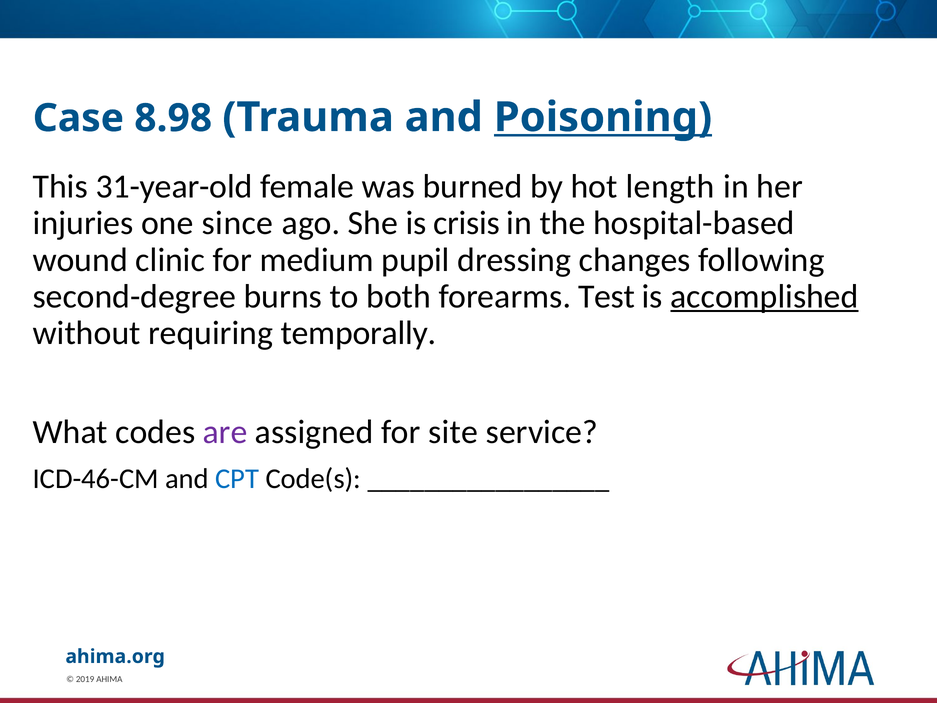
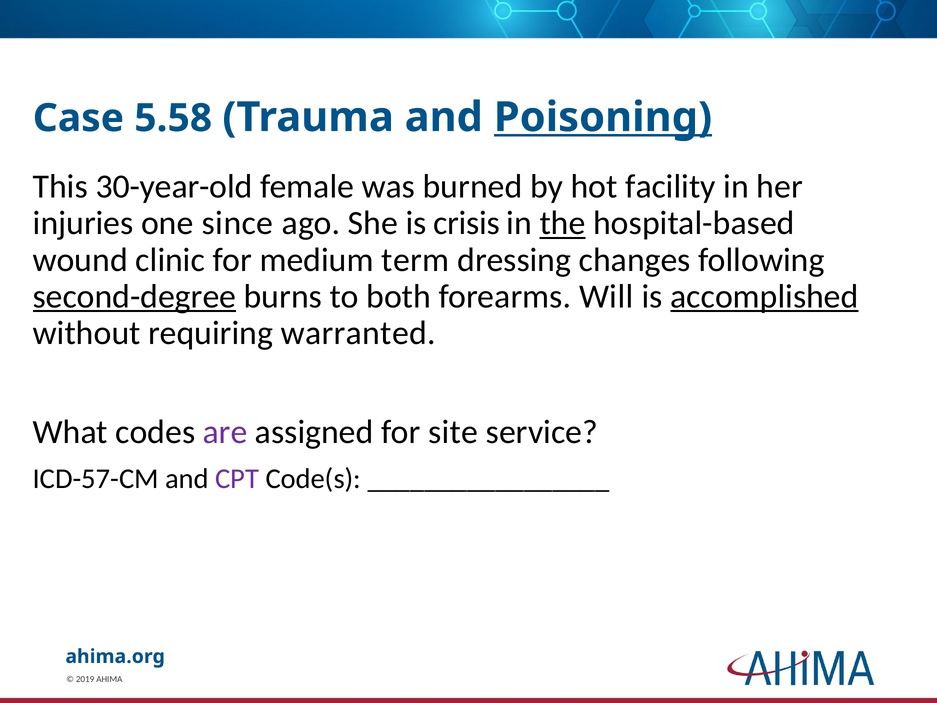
8.98: 8.98 -> 5.58 (173, 118)
31-year-old: 31-year-old -> 30-year-old (174, 187)
length: length -> facility (670, 187)
the underline: none -> present (563, 223)
pupil: pupil -> term (415, 260)
second-degree underline: none -> present (134, 296)
Test: Test -> Will (606, 296)
temporally: temporally -> warranted (358, 333)
ICD-46-CM: ICD-46-CM -> ICD-57-CM (96, 479)
CPT colour: blue -> purple (237, 479)
